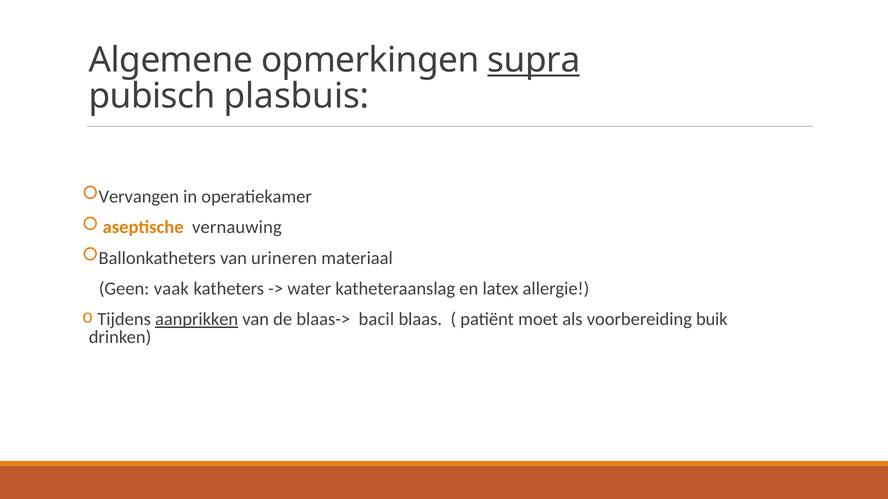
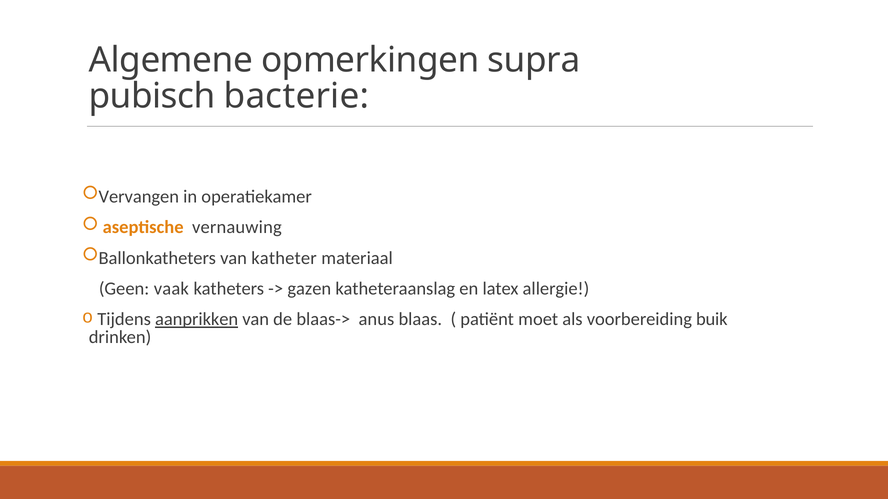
supra underline: present -> none (534, 60)
plasbuis: plasbuis -> bacterie (296, 96)
urineren: urineren -> katheter (284, 258)
water: water -> gazen (309, 289)
bacil: bacil -> anus (376, 320)
